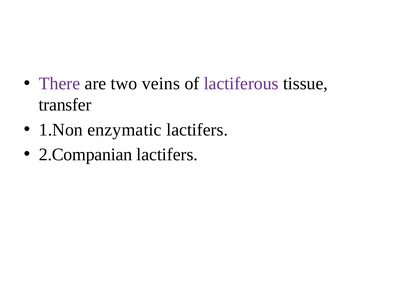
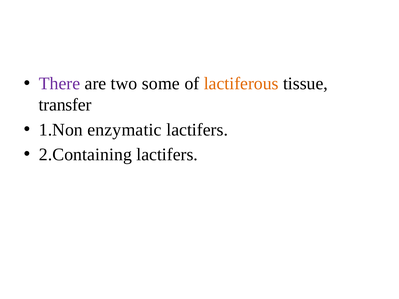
veins: veins -> some (161, 84)
lactiferous colour: purple -> orange (241, 84)
2.Companian: 2.Companian -> 2.Containing (85, 155)
